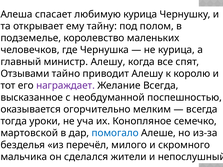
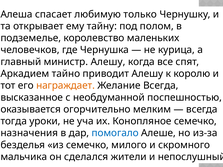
любимую курица: курица -> только (140, 14)
Отзывами: Отзывами -> Аркадием (25, 74)
награждает colour: purple -> orange (66, 86)
мартовской: мартовской -> назначения (29, 133)
из перечёл: перечёл -> семечко (87, 145)
